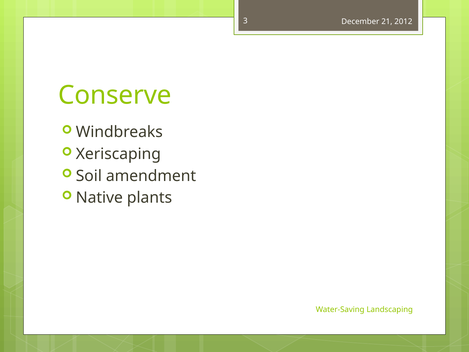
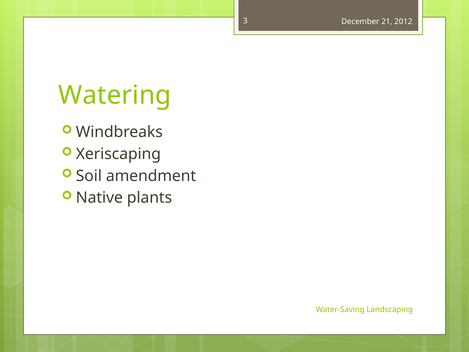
Conserve: Conserve -> Watering (115, 95)
